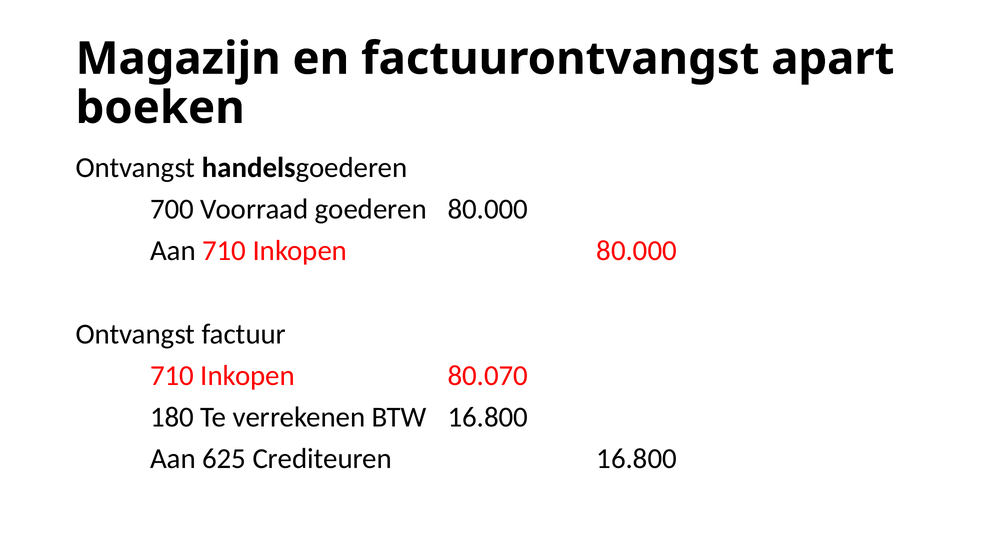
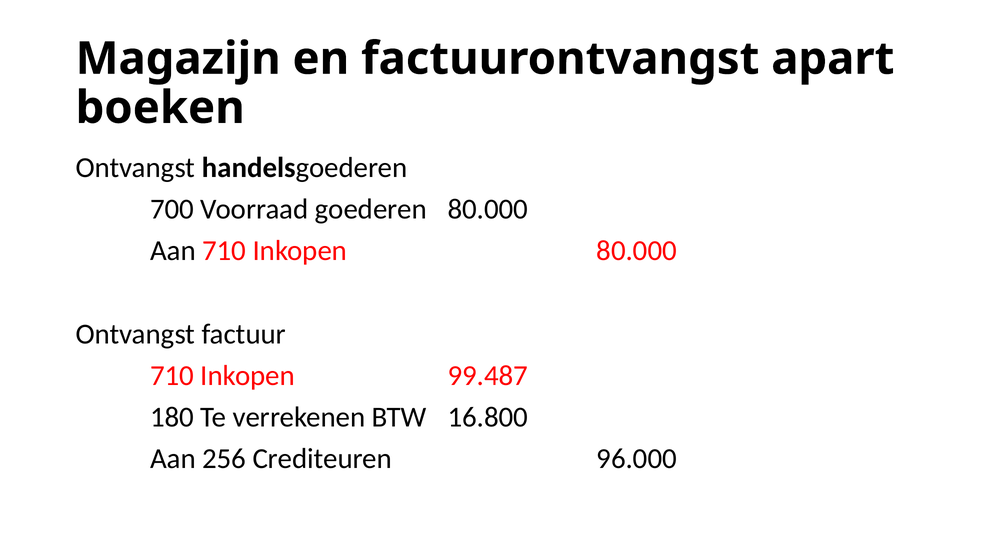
80.070: 80.070 -> 99.487 (488, 376)
625: 625 -> 256 (224, 459)
Crediteuren 16.800: 16.800 -> 96.000 (637, 459)
